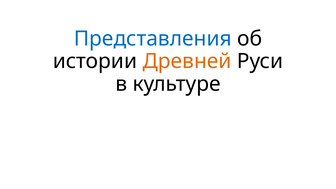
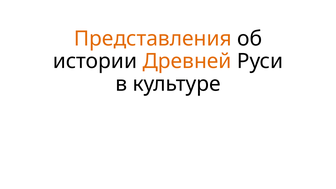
Представления colour: blue -> orange (153, 39)
